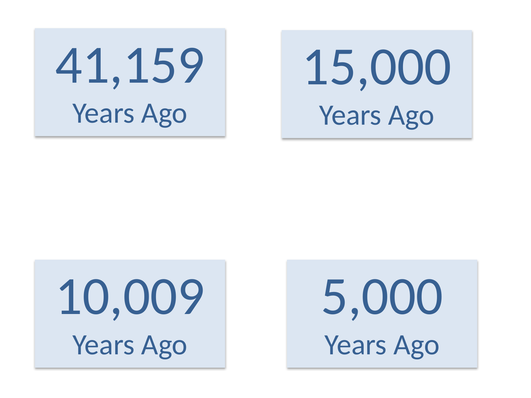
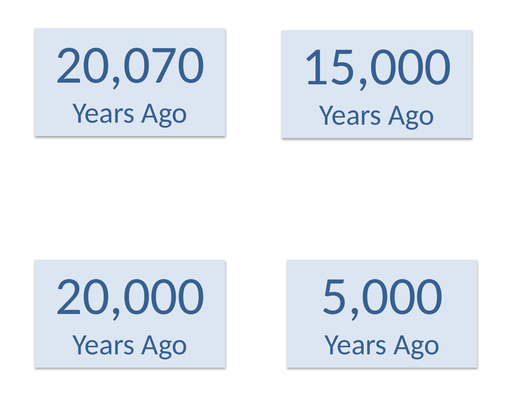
41,159: 41,159 -> 20,070 (130, 65)
10,009: 10,009 -> 20,000 (130, 297)
